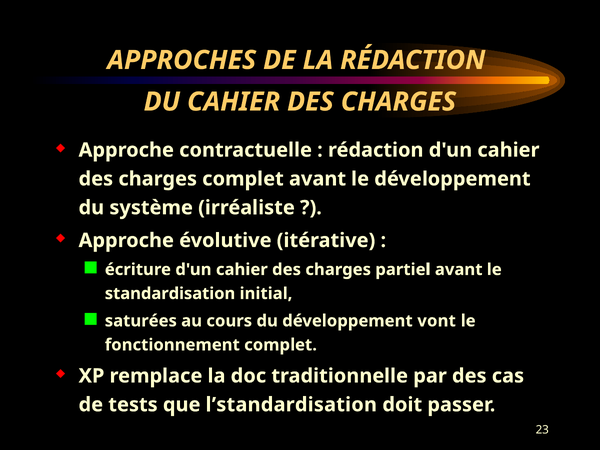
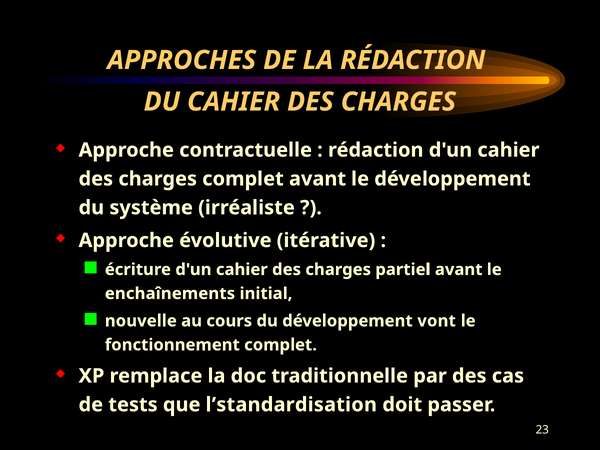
standardisation: standardisation -> enchaînements (170, 294)
saturées: saturées -> nouvelle (141, 321)
